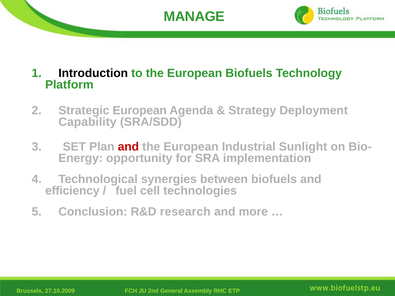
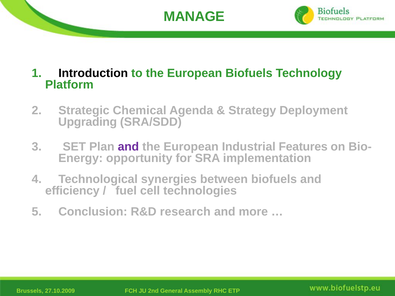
Strategic European: European -> Chemical (140, 111)
Capability: Capability -> Upgrading (88, 122)
and colour: red -> purple (128, 147)
Sunlight: Sunlight -> Features (303, 147)
